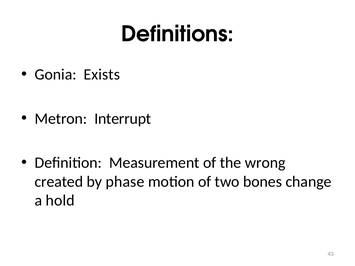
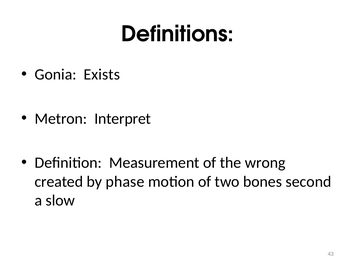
Interrupt: Interrupt -> Interpret (123, 119)
change: change -> second (309, 182)
hold: hold -> slow (60, 201)
